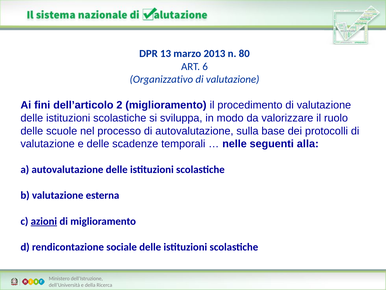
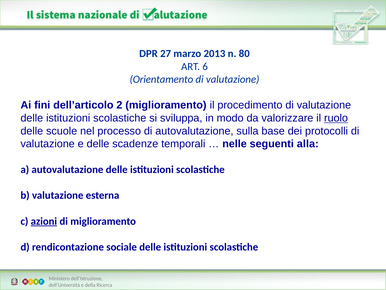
13: 13 -> 27 (166, 54)
Organizzativo: Organizzativo -> Orientamento (161, 79)
ruolo underline: none -> present (336, 118)
